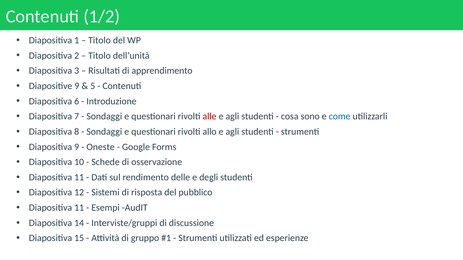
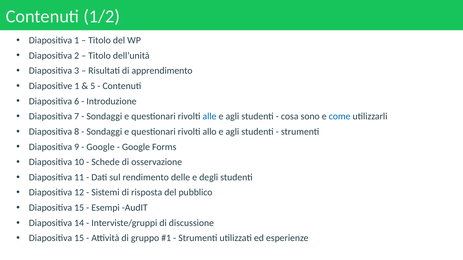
Diapositive 9: 9 -> 1 (77, 86)
alle colour: red -> blue (209, 117)
Oneste: Oneste -> Google (101, 147)
11: 11 -> 15 (79, 208)
